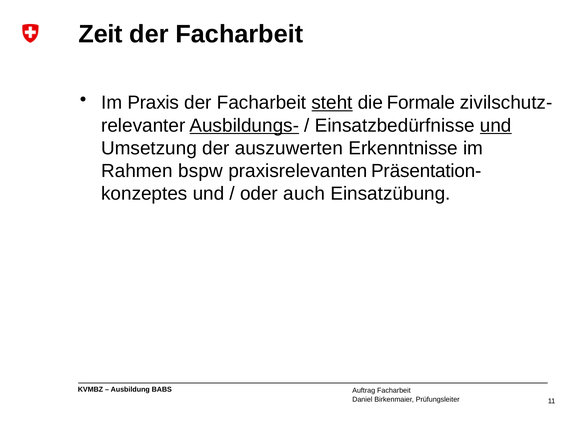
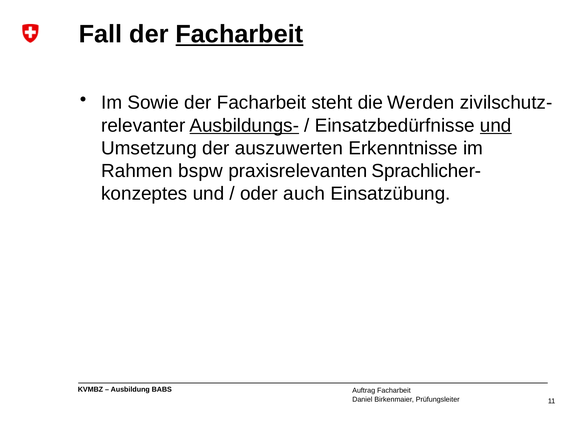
Zeit: Zeit -> Fall (100, 34)
Facharbeit underline: none -> present (239, 34)
Praxis: Praxis -> Sowie (153, 103)
steht underline: present -> none (332, 103)
Formale: Formale -> Werden (421, 103)
Präsentation-: Präsentation- -> Sprachlicher- (426, 171)
